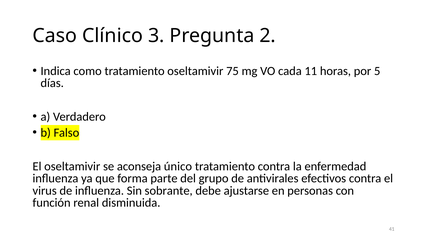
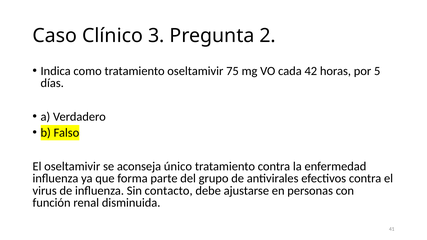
11: 11 -> 42 (311, 71)
sobrante: sobrante -> contacto (169, 191)
